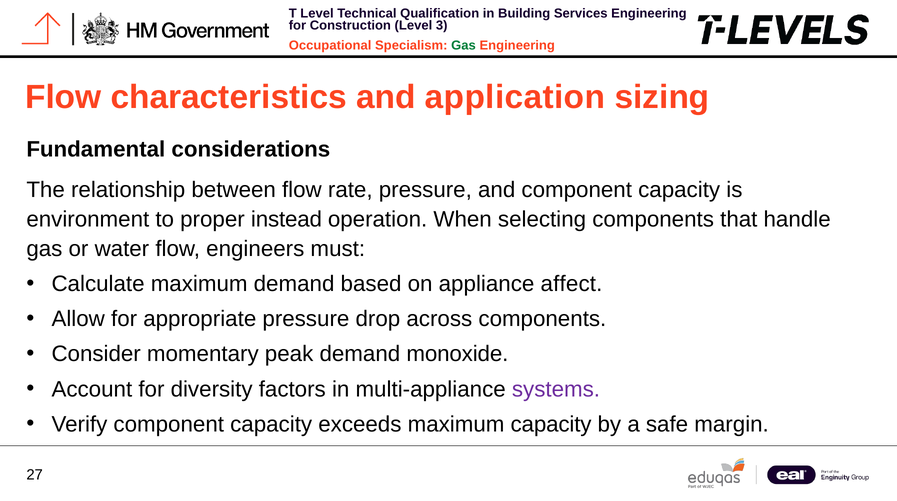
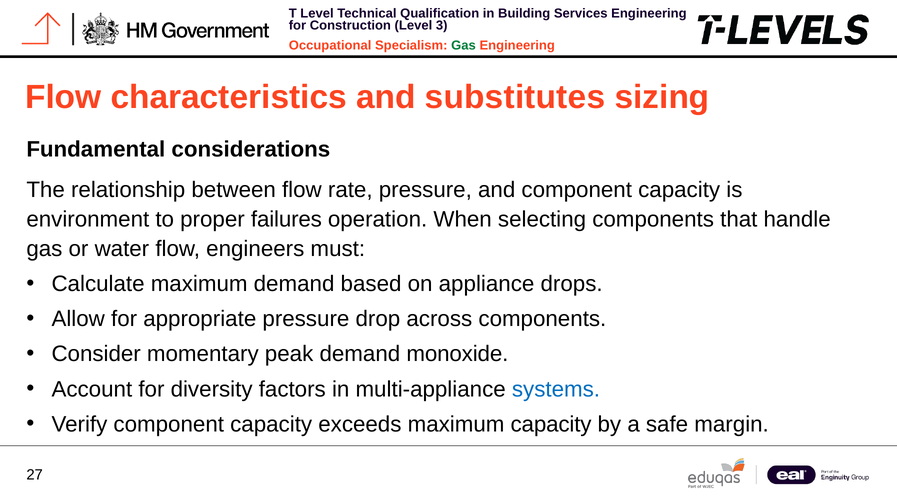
application: application -> substitutes (515, 97)
instead: instead -> failures (286, 220)
affect: affect -> drops (572, 284)
systems colour: purple -> blue (556, 389)
